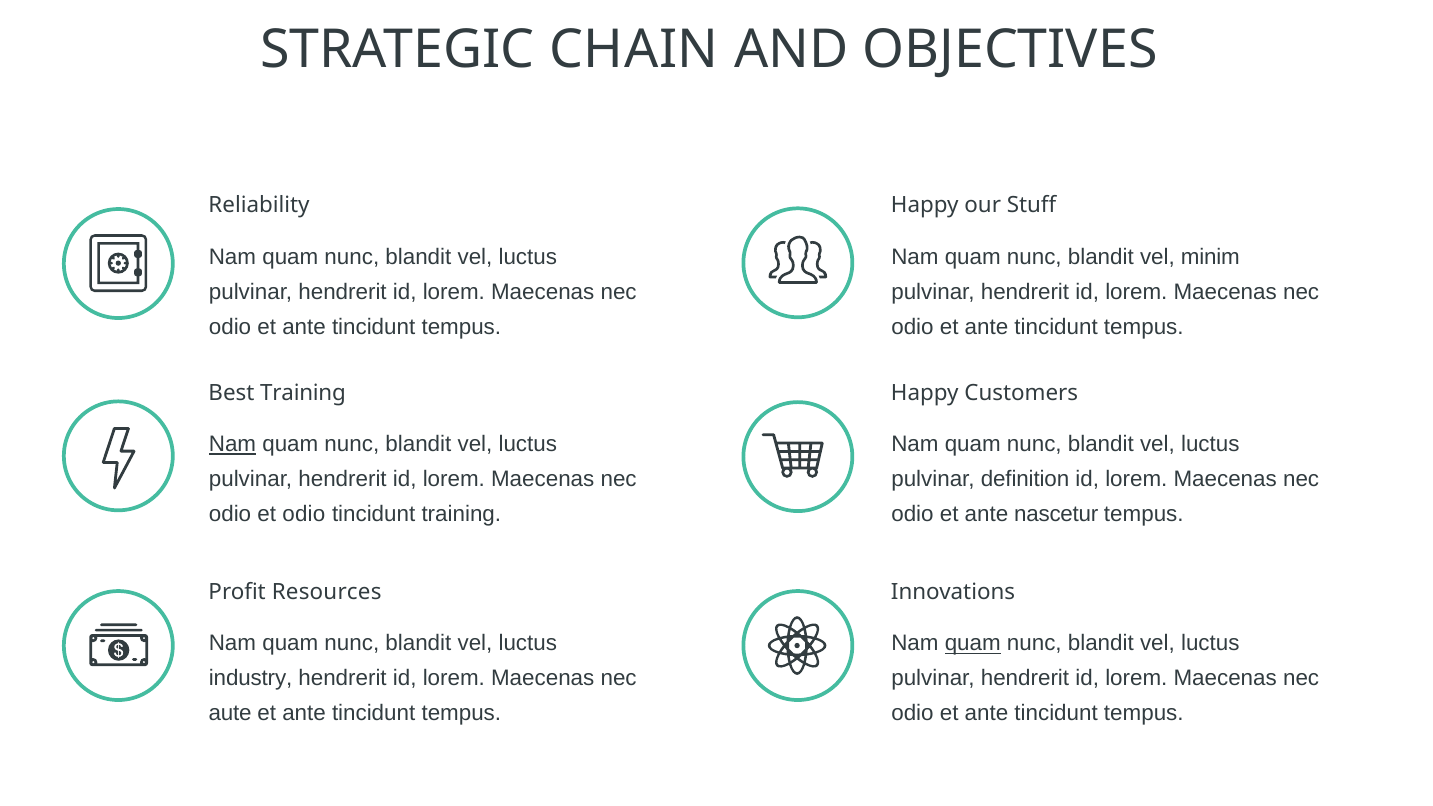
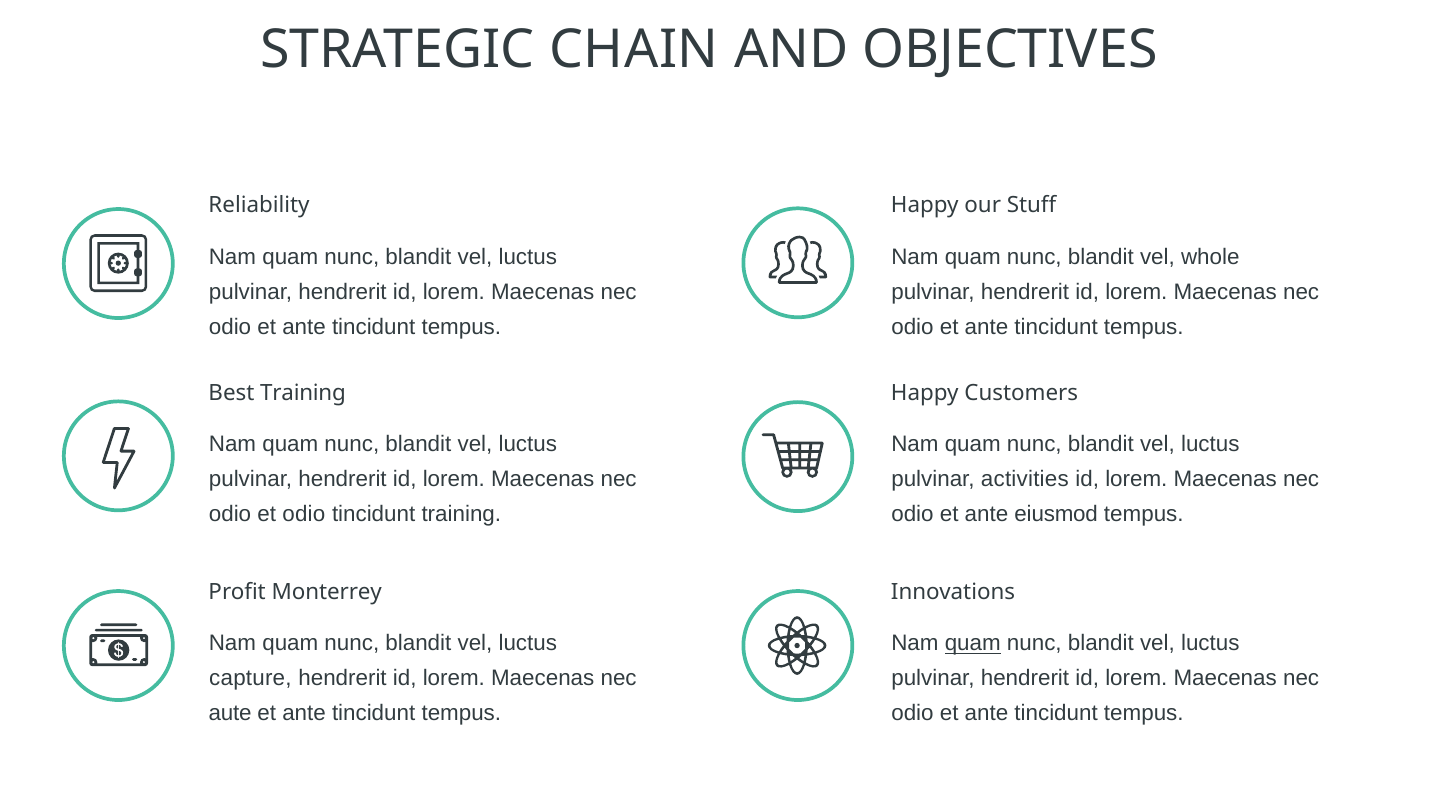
minim: minim -> whole (1210, 257)
Nam underline: present -> none (232, 444)
definition: definition -> activities (1025, 479)
nascetur: nascetur -> eiusmod (1056, 514)
Resources: Resources -> Monterrey (327, 592)
industry: industry -> capture (250, 679)
